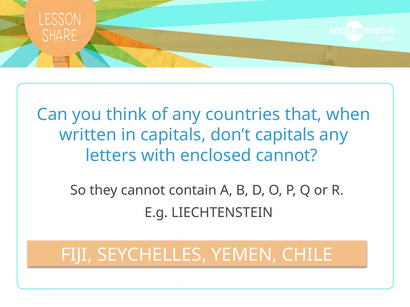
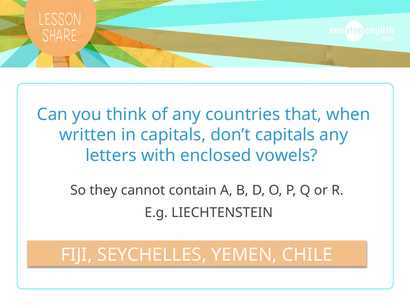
enclosed cannot: cannot -> vowels (287, 156)
